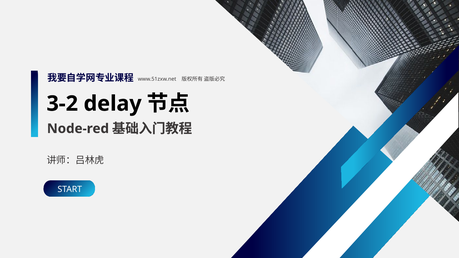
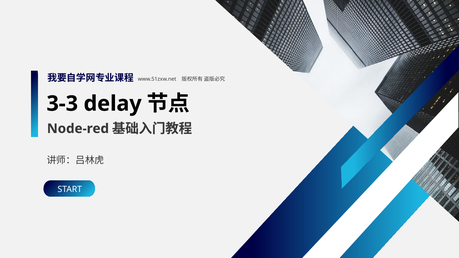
3-2: 3-2 -> 3-3 (62, 104)
